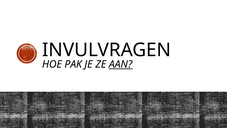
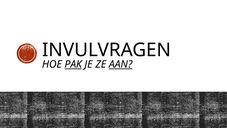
PAK underline: none -> present (73, 64)
